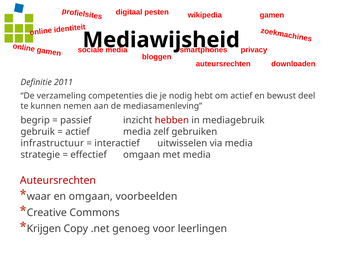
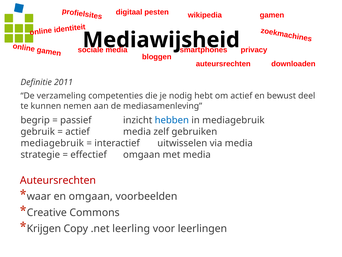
hebben colour: red -> blue (172, 120)
infrastructuur: infrastructuur -> mediagebruik (52, 143)
genoeg: genoeg -> leerling (131, 228)
